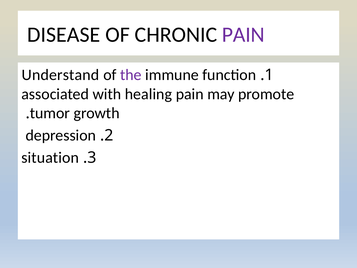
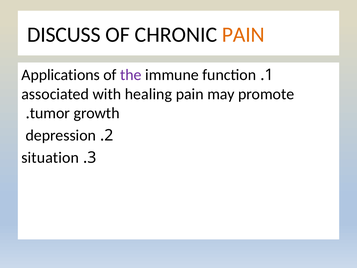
DISEASE: DISEASE -> DISCUSS (64, 35)
PAIN colour: purple -> orange (243, 35)
Understand: Understand -> Applications (61, 75)
